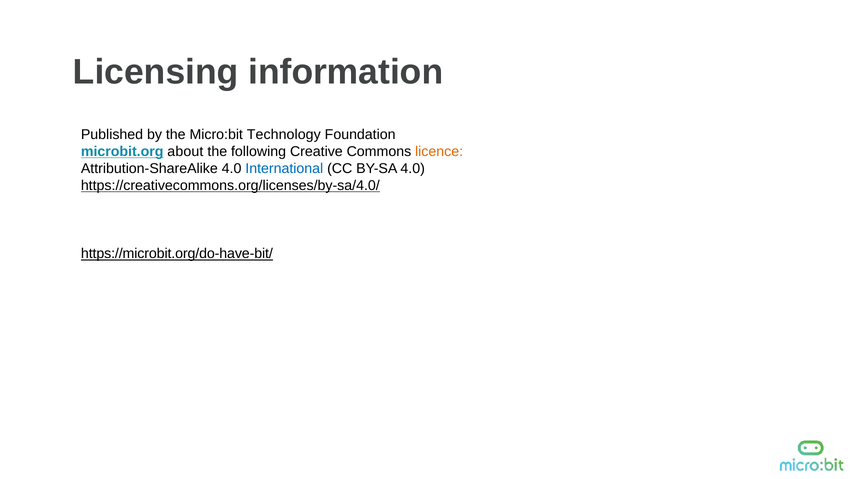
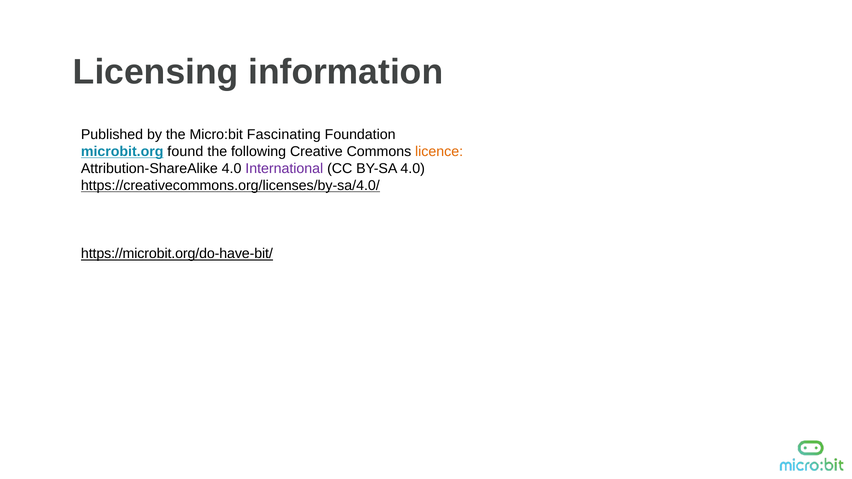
Technology: Technology -> Fascinating (284, 135)
about: about -> found (185, 152)
International colour: blue -> purple (284, 169)
